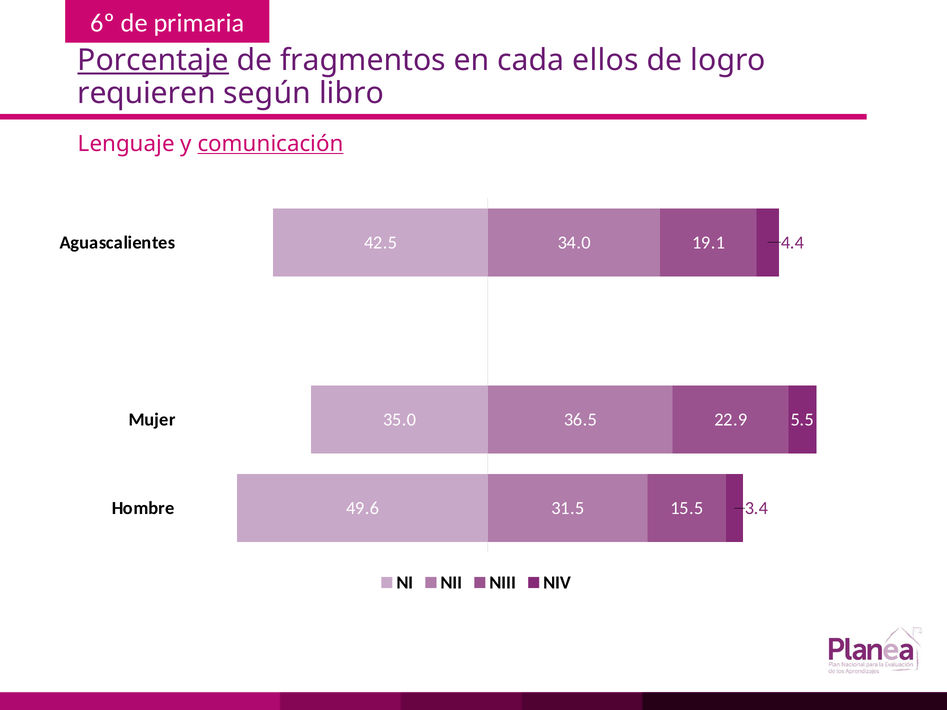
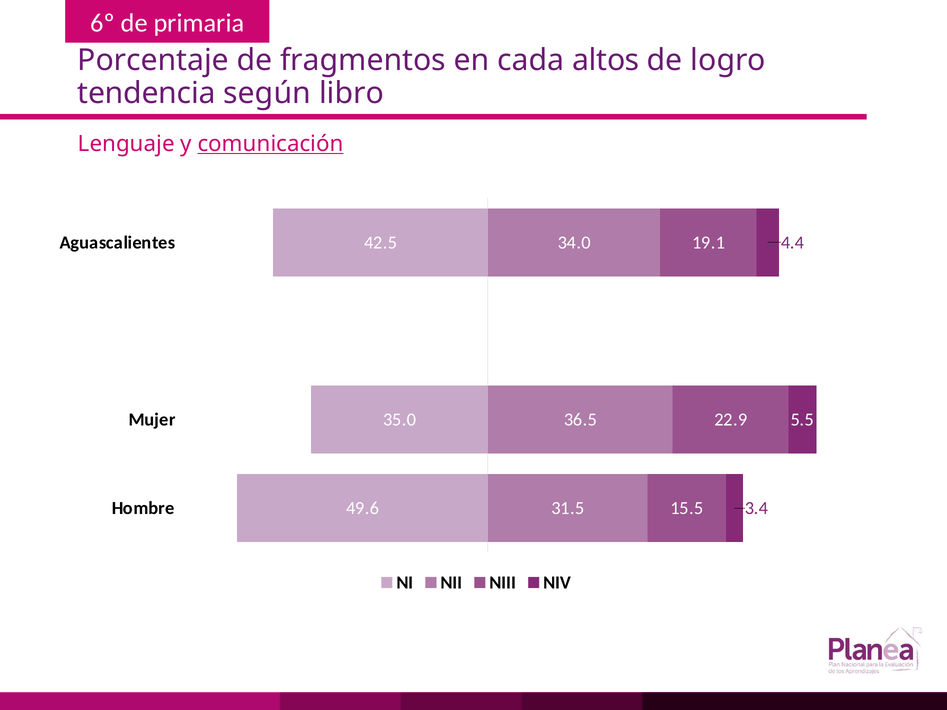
Porcentaje underline: present -> none (153, 60)
ellos: ellos -> altos (606, 60)
requieren: requieren -> tendencia (147, 93)
